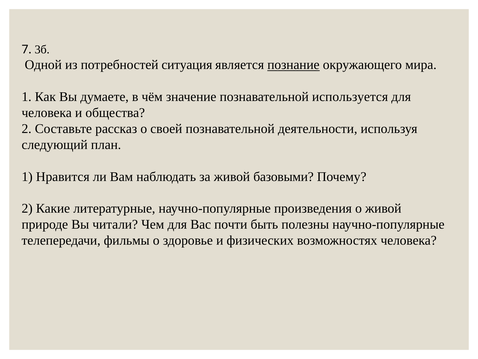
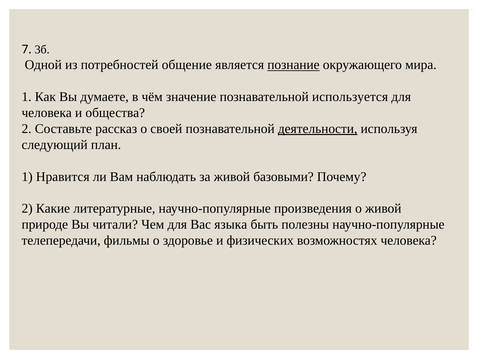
ситуация: ситуация -> общение (187, 65)
деятельности underline: none -> present (318, 129)
почти: почти -> языка (231, 224)
